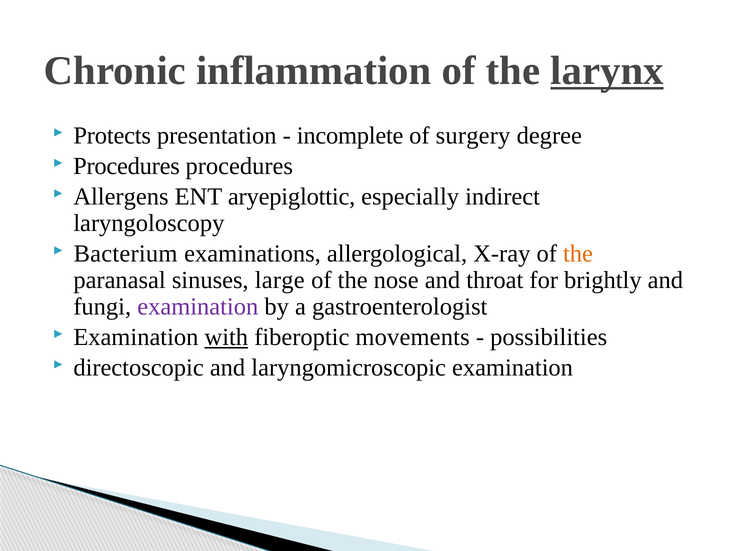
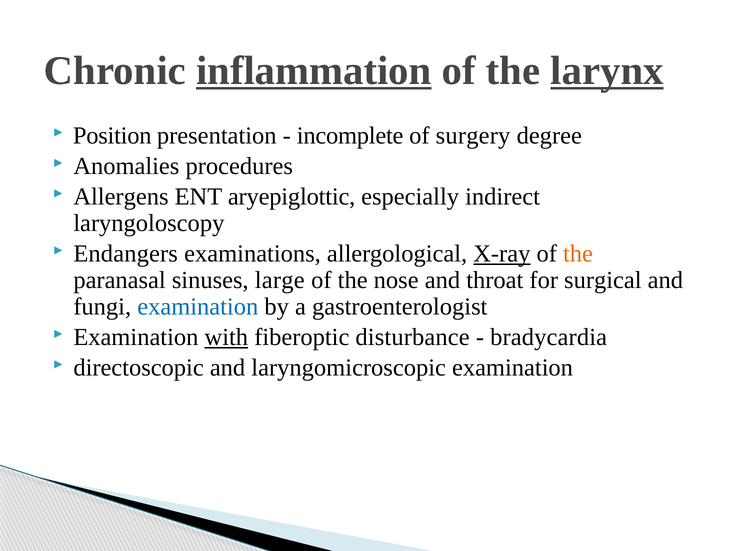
inflammation underline: none -> present (314, 71)
Protects: Protects -> Position (112, 136)
Procedures: Procedures -> Anomalies (126, 166)
Bacterium: Bacterium -> Endangers (126, 254)
X-ray underline: none -> present (502, 254)
brightly: brightly -> surgical (603, 280)
examination colour: purple -> blue (198, 307)
movements: movements -> disturbance (413, 337)
possibilities: possibilities -> bradycardia (549, 337)
